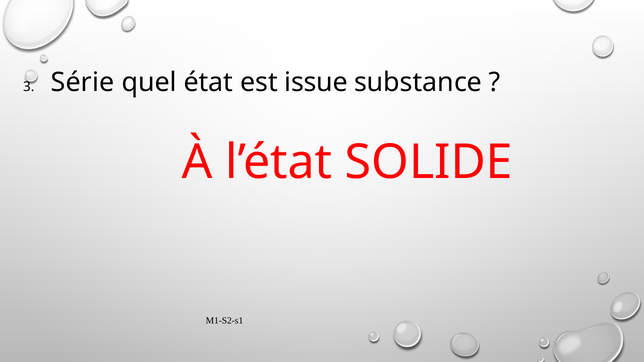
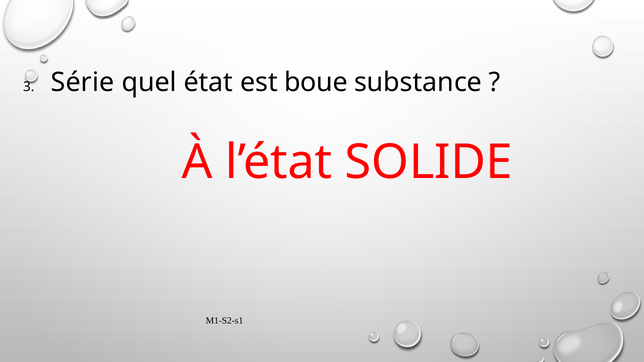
issue: issue -> boue (316, 83)
